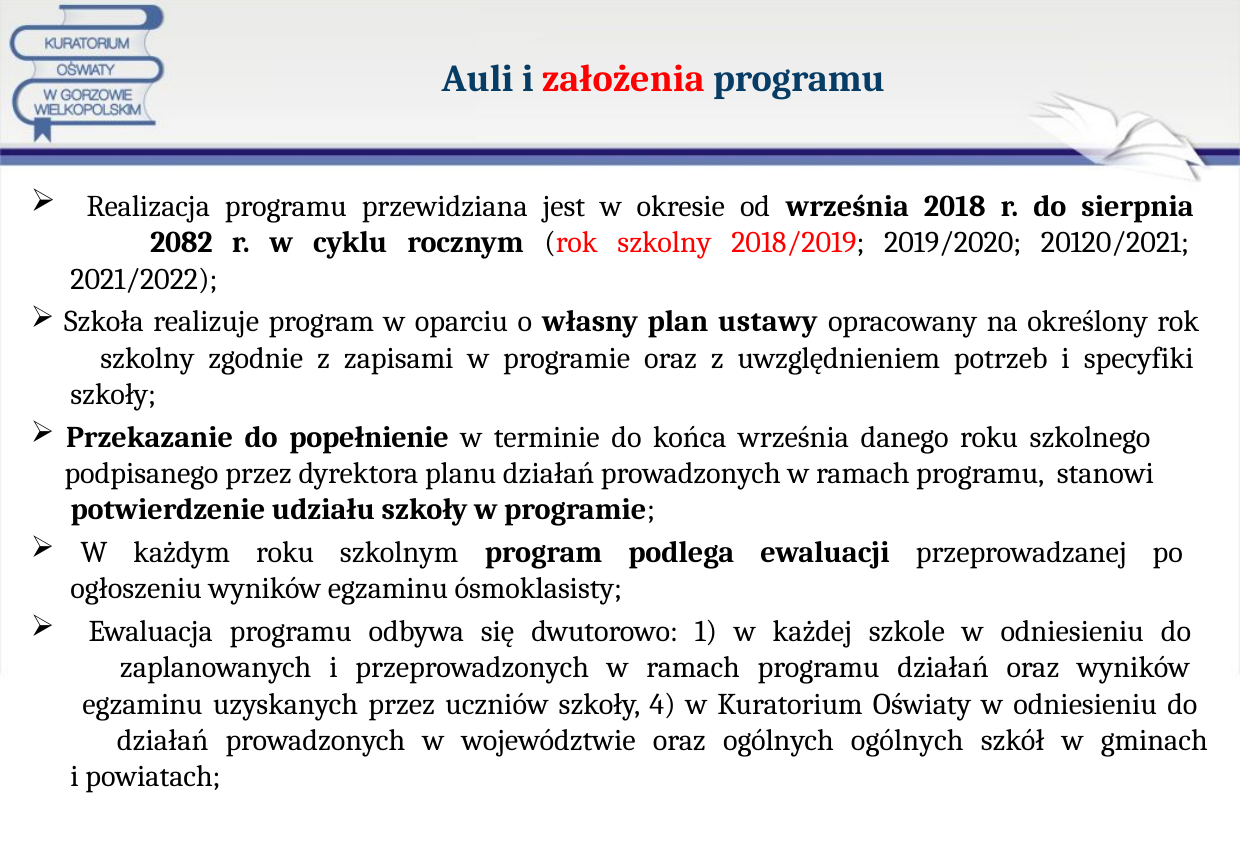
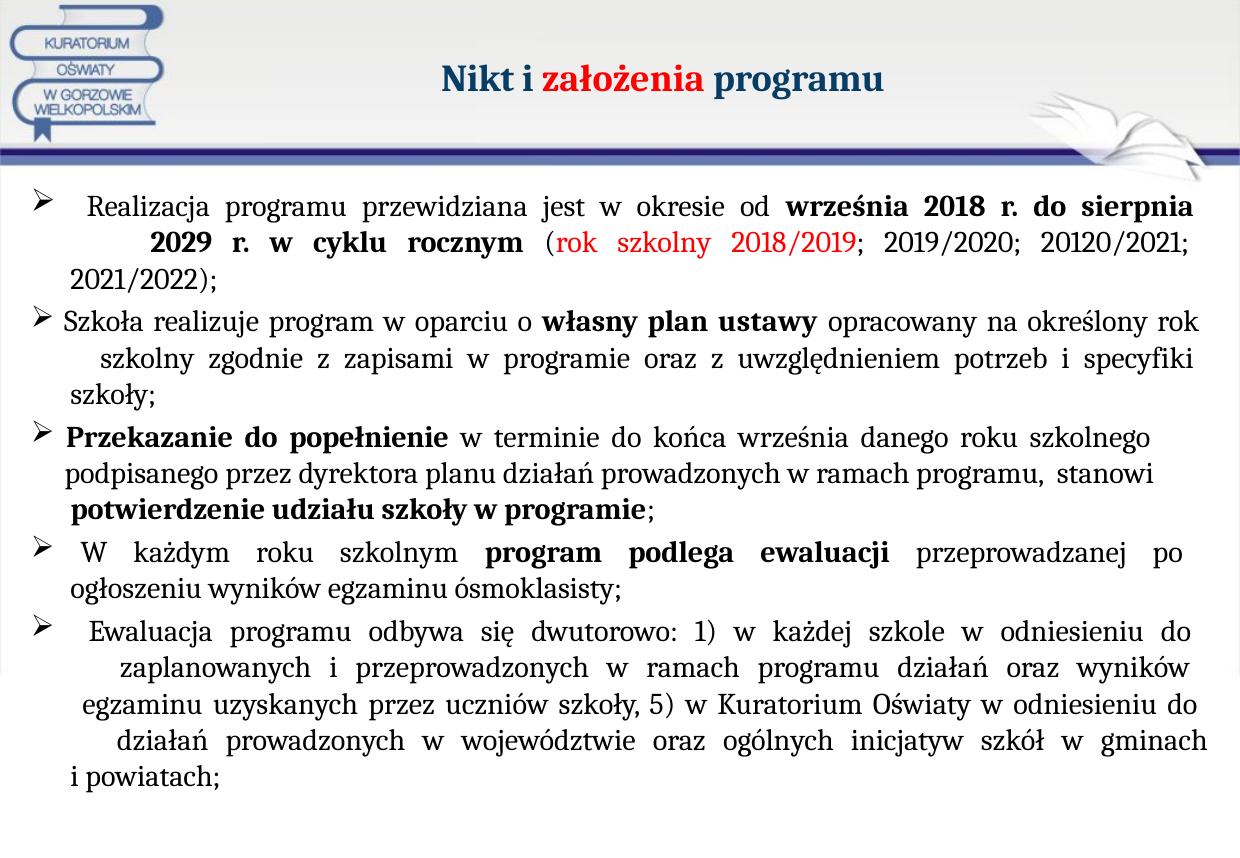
Auli: Auli -> Nikt (478, 79)
2082: 2082 -> 2029 (181, 243)
4: 4 -> 5 (662, 704)
ogólnych ogólnych: ogólnych -> inicjatyw (907, 741)
